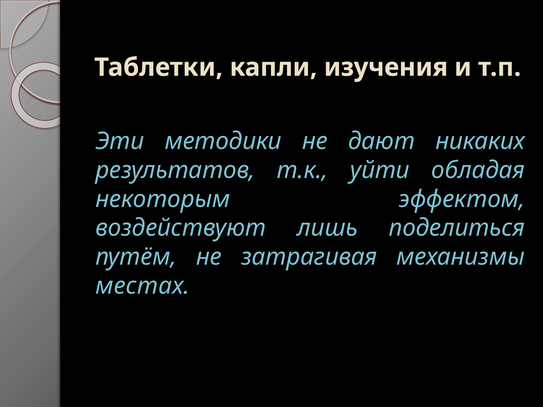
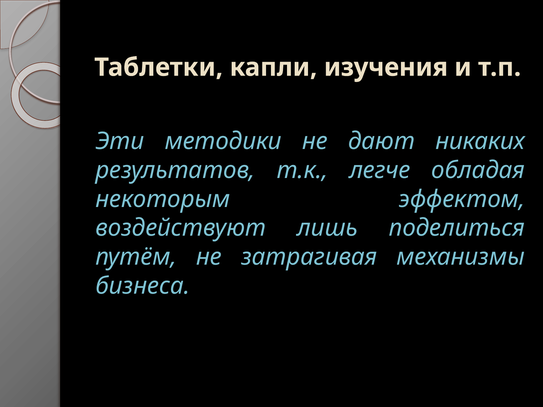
уйти: уйти -> легче (380, 170)
местах: местах -> бизнеса (143, 286)
